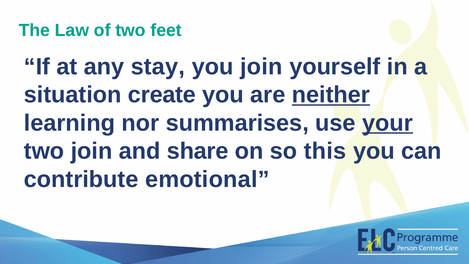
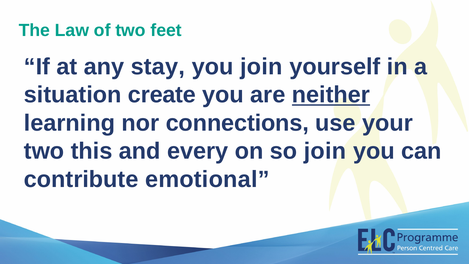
summarises: summarises -> connections (237, 123)
your underline: present -> none (388, 123)
two join: join -> this (92, 151)
share: share -> every (198, 151)
so this: this -> join (325, 151)
